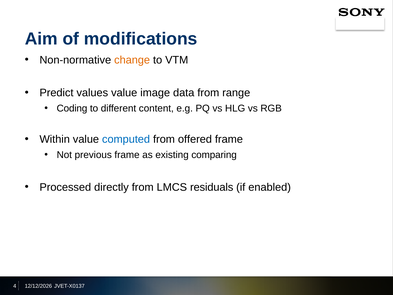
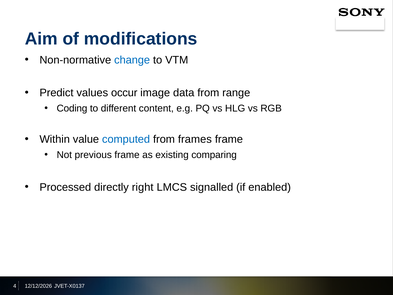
change colour: orange -> blue (132, 60)
values value: value -> occur (124, 93)
offered: offered -> frames (195, 139)
directly from: from -> right (143, 187)
residuals: residuals -> signalled (212, 187)
